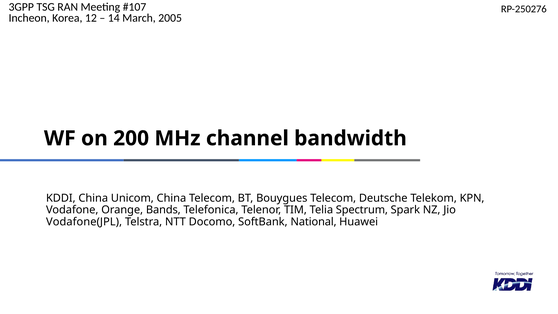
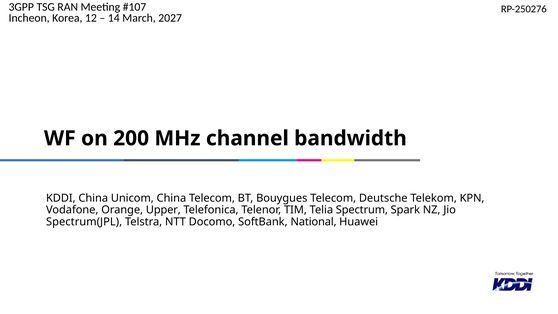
2005: 2005 -> 2027 (170, 18)
Bands: Bands -> Upper (163, 210)
Vodafone(JPL: Vodafone(JPL -> Spectrum(JPL (84, 222)
